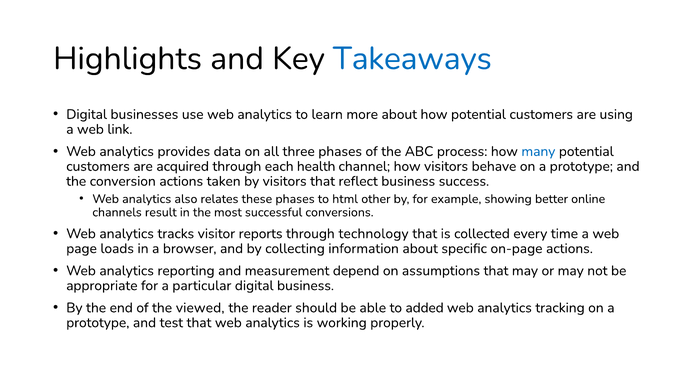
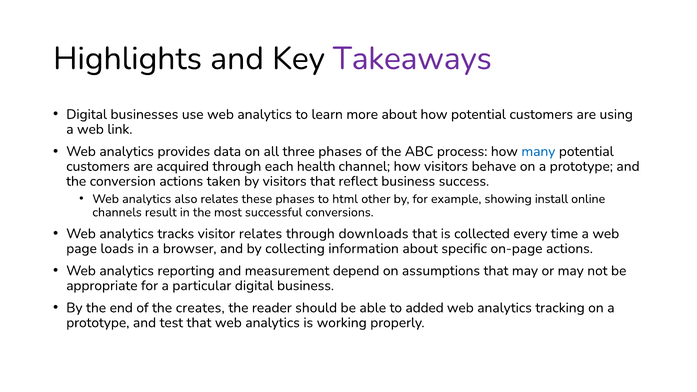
Takeaways colour: blue -> purple (412, 59)
better: better -> install (552, 199)
visitor reports: reports -> relates (261, 234)
technology: technology -> downloads (374, 234)
viewed: viewed -> creates (200, 308)
